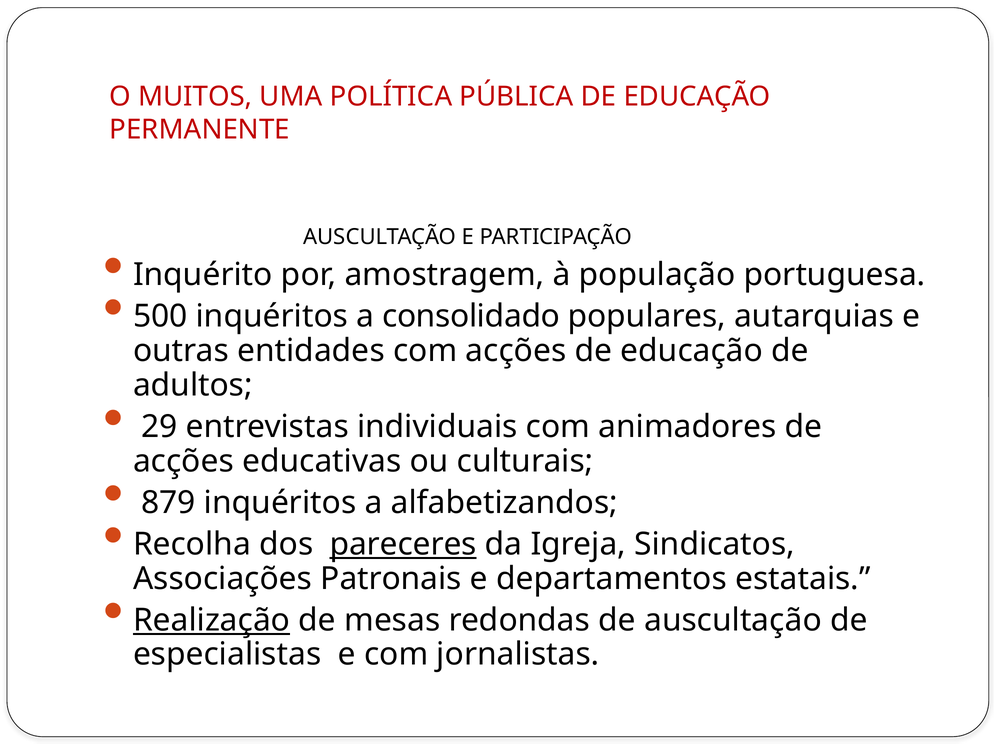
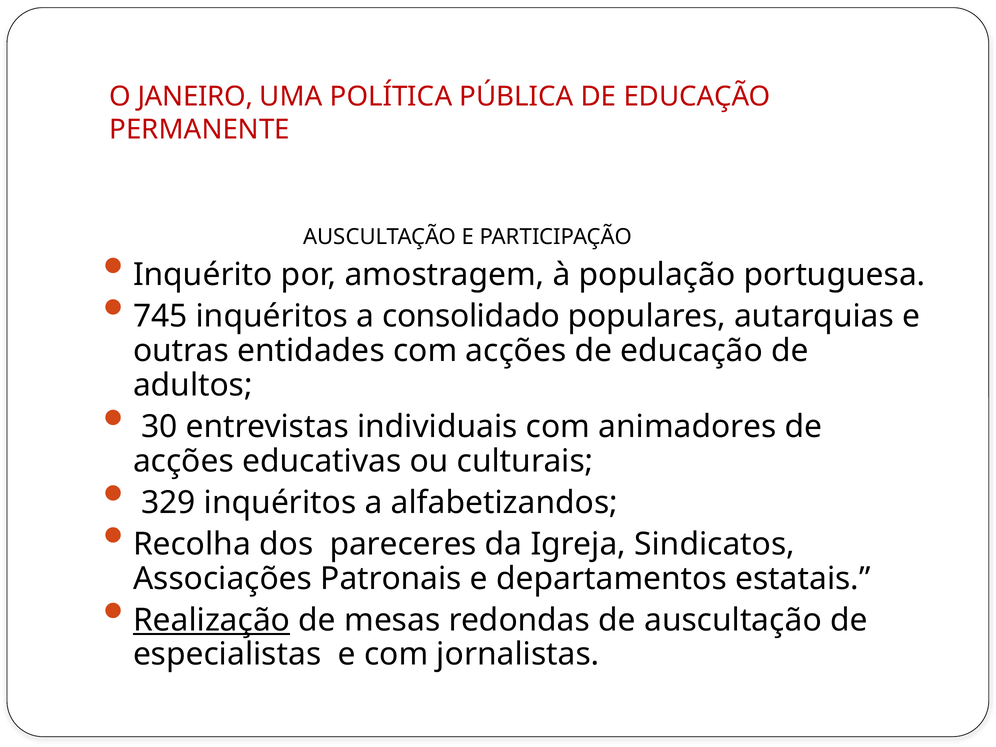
MUITOS: MUITOS -> JANEIRO (195, 97)
500: 500 -> 745 (160, 316)
29: 29 -> 30 (159, 427)
879: 879 -> 329 (168, 503)
pareceres underline: present -> none (403, 544)
